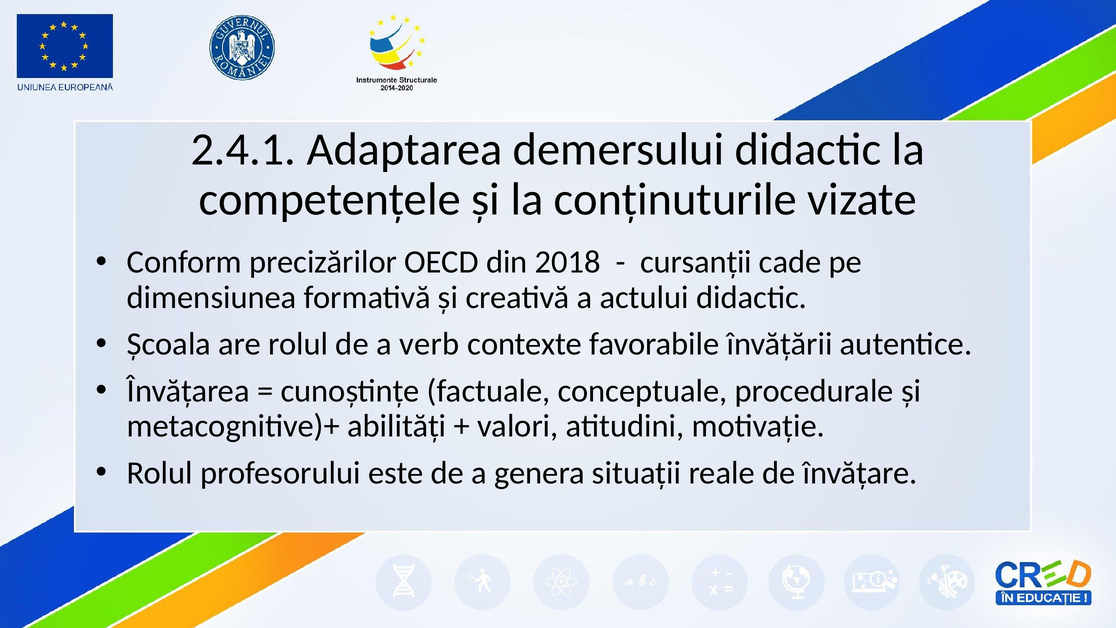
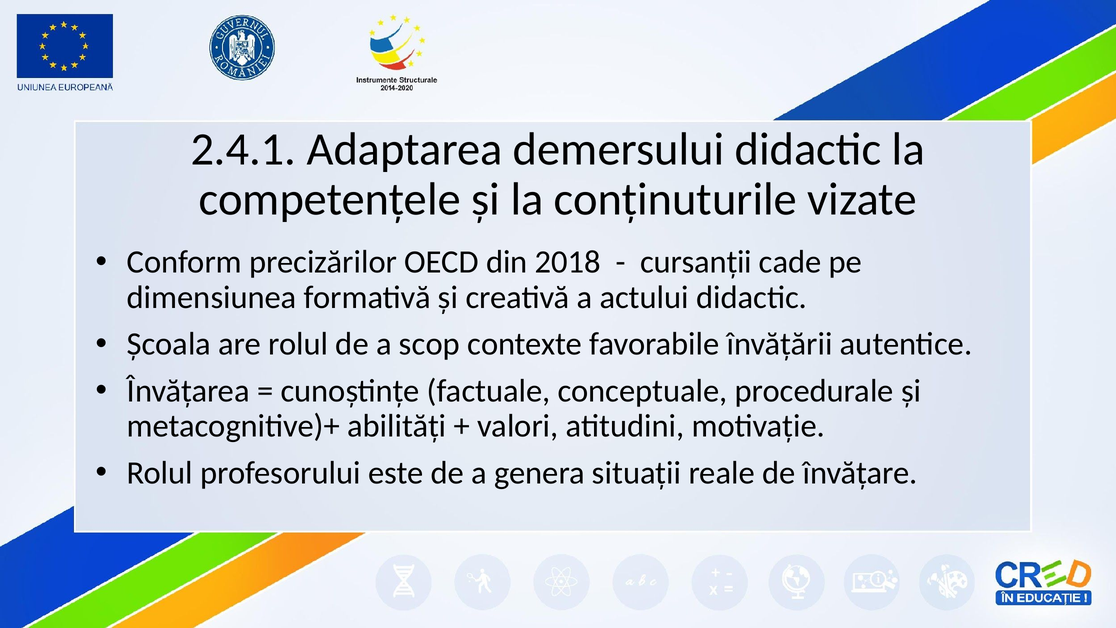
verb: verb -> scop (429, 344)
